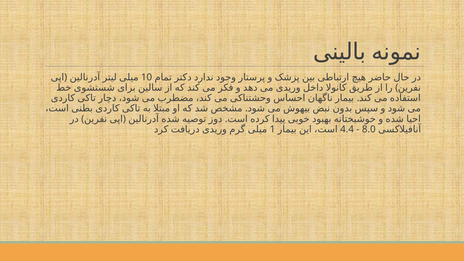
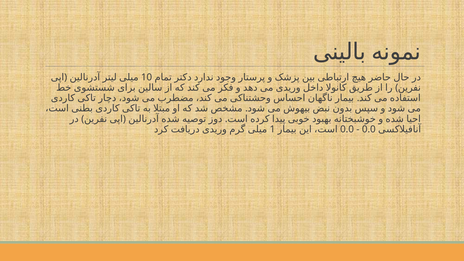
4.4: 4.4 -> 0.0 (347, 129)
8.0: 8.0 -> 0.0 (369, 129)
